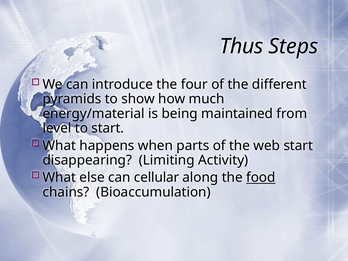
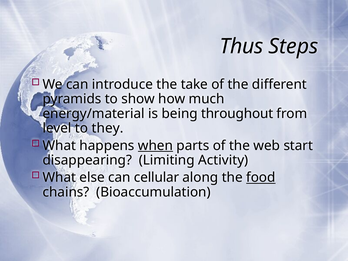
four: four -> take (194, 84)
maintained: maintained -> throughout (237, 114)
to start: start -> they (108, 128)
when underline: none -> present (155, 146)
